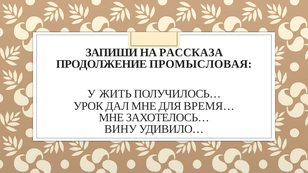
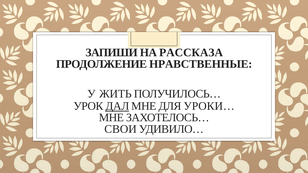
ПРОМЫСЛОВАЯ: ПРОМЫСЛОВАЯ -> НРАВСТВЕННЫЕ (201, 64)
ДАЛ underline: none -> present (117, 106)
ВРЕМЯ…: ВРЕМЯ… -> УРОКИ… (209, 106)
ВИНУ: ВИНУ -> СВОИ (121, 129)
